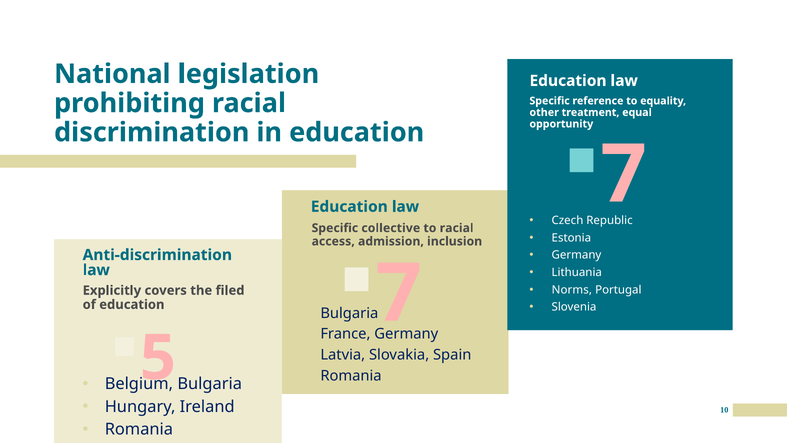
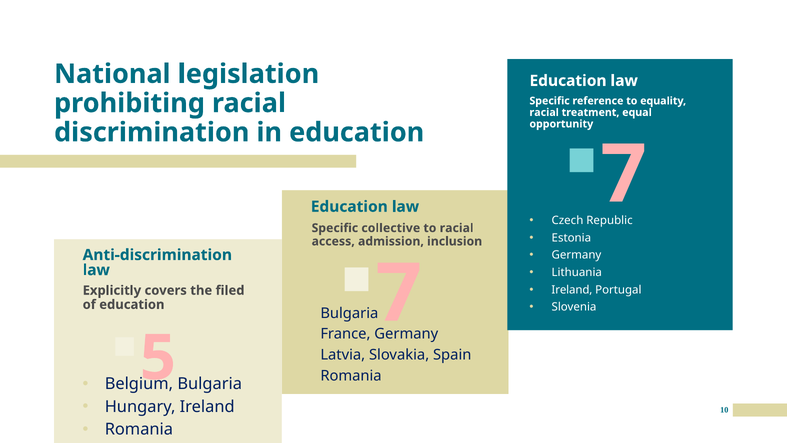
other: other -> racial (544, 112)
Norms: Norms -> Ireland (572, 290)
